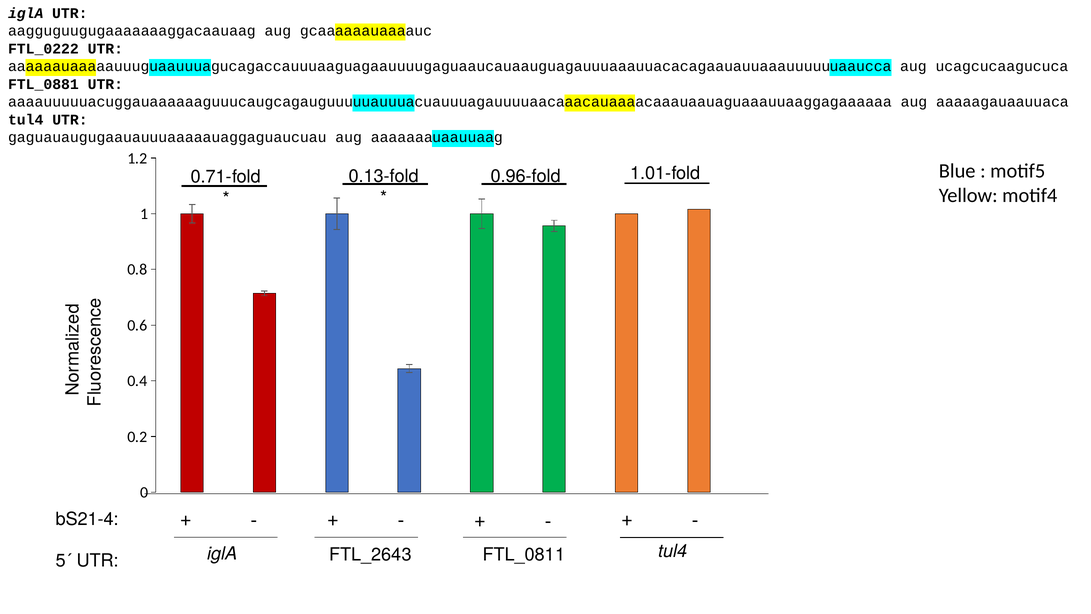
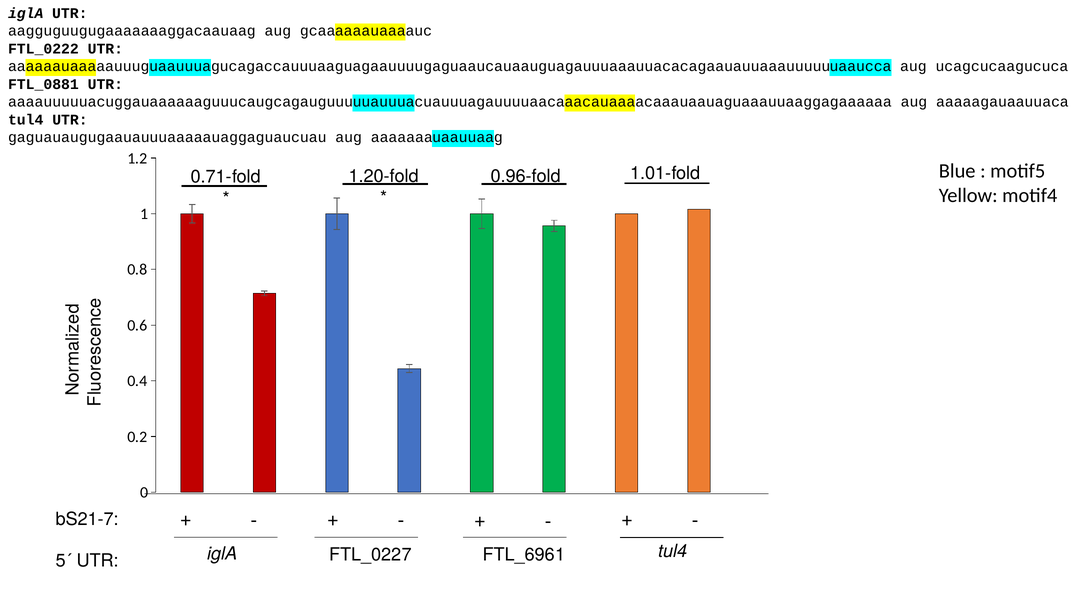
0.13-fold: 0.13-fold -> 1.20-fold (384, 176)
bS21-4: bS21-4 -> bS21-7 (87, 519)
FTL_2643: FTL_2643 -> FTL_0227 (370, 555)
FTL_0811: FTL_0811 -> FTL_6961 (524, 555)
